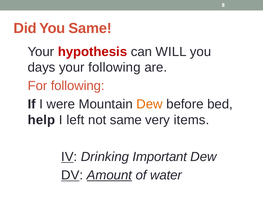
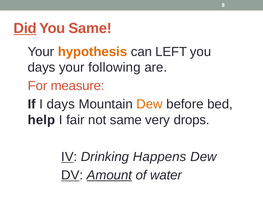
Did underline: none -> present (25, 28)
hypothesis colour: red -> orange (92, 52)
WILL: WILL -> LEFT (171, 52)
For following: following -> measure (78, 86)
I were: were -> days (61, 104)
left: left -> fair (75, 120)
items: items -> drops (192, 120)
Important: Important -> Happens (160, 157)
